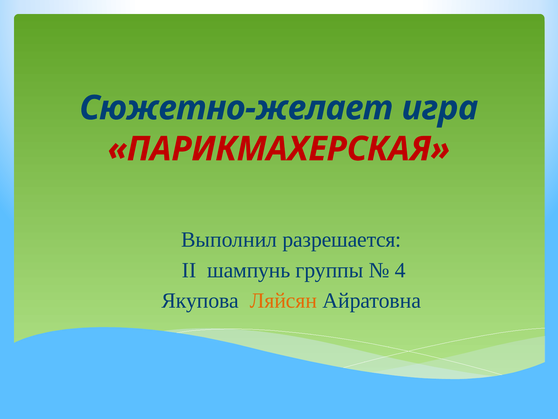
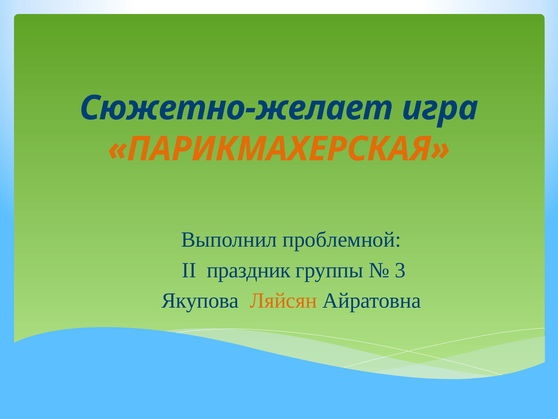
ПАРИКМАХЕРСКАЯ colour: red -> orange (279, 149)
разрешается: разрешается -> проблемной (342, 239)
шампунь: шампунь -> праздник (249, 270)
4: 4 -> 3 (400, 270)
